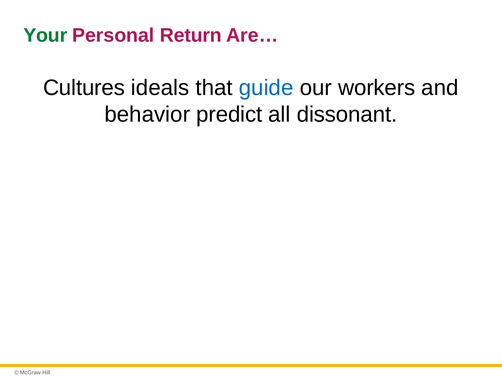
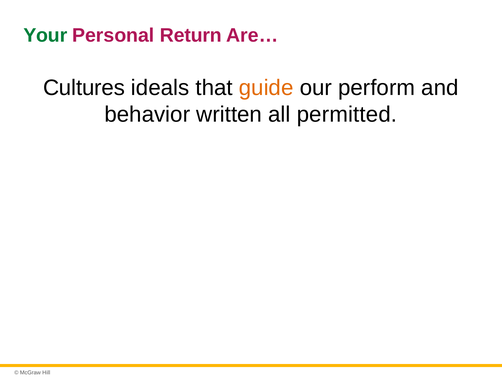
guide colour: blue -> orange (266, 88)
workers: workers -> perform (377, 88)
predict: predict -> written (229, 114)
dissonant: dissonant -> permitted (347, 114)
